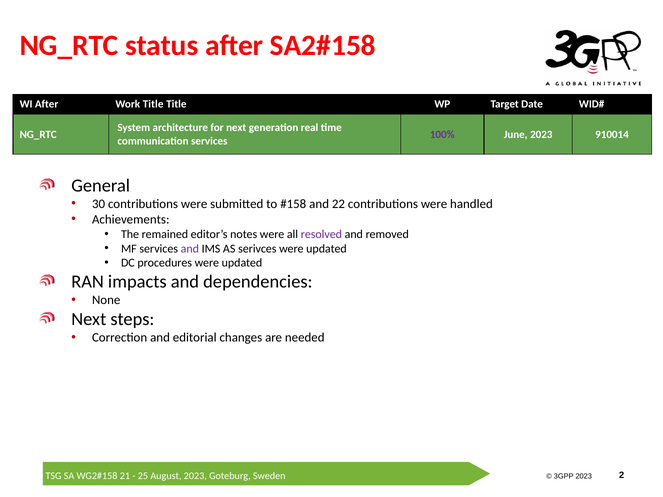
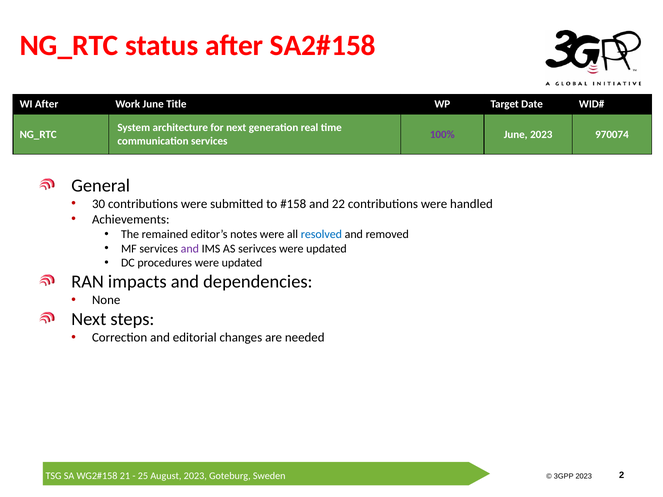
Work Title: Title -> June (153, 104)
910014: 910014 -> 970074 (612, 134)
resolved colour: purple -> blue (321, 234)
